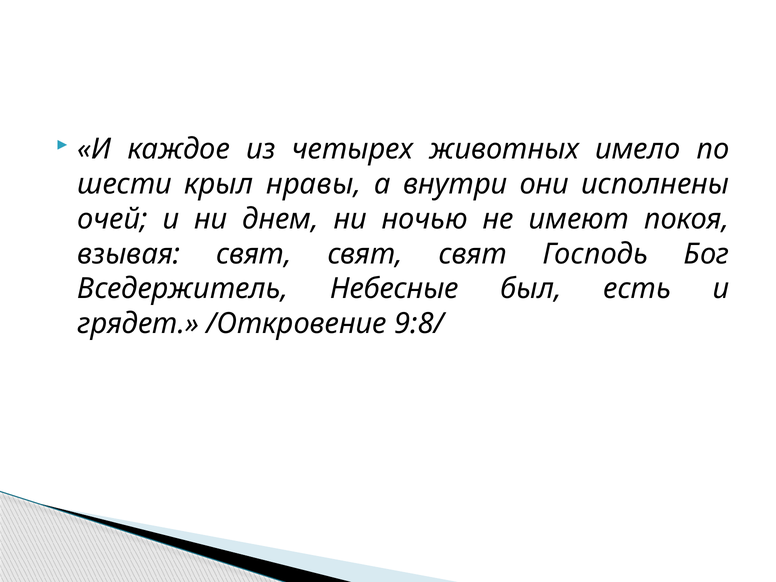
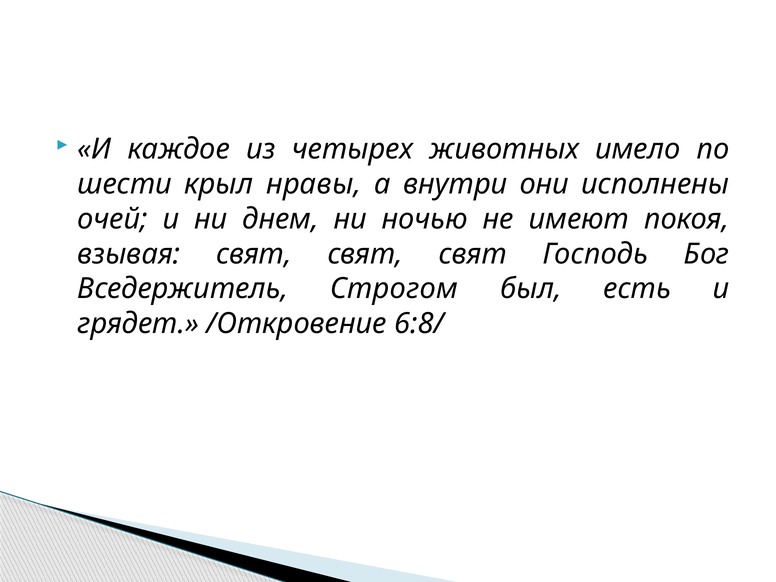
Небесные: Небесные -> Строгом (394, 289)
9:8/: 9:8/ -> 6:8/ (419, 324)
